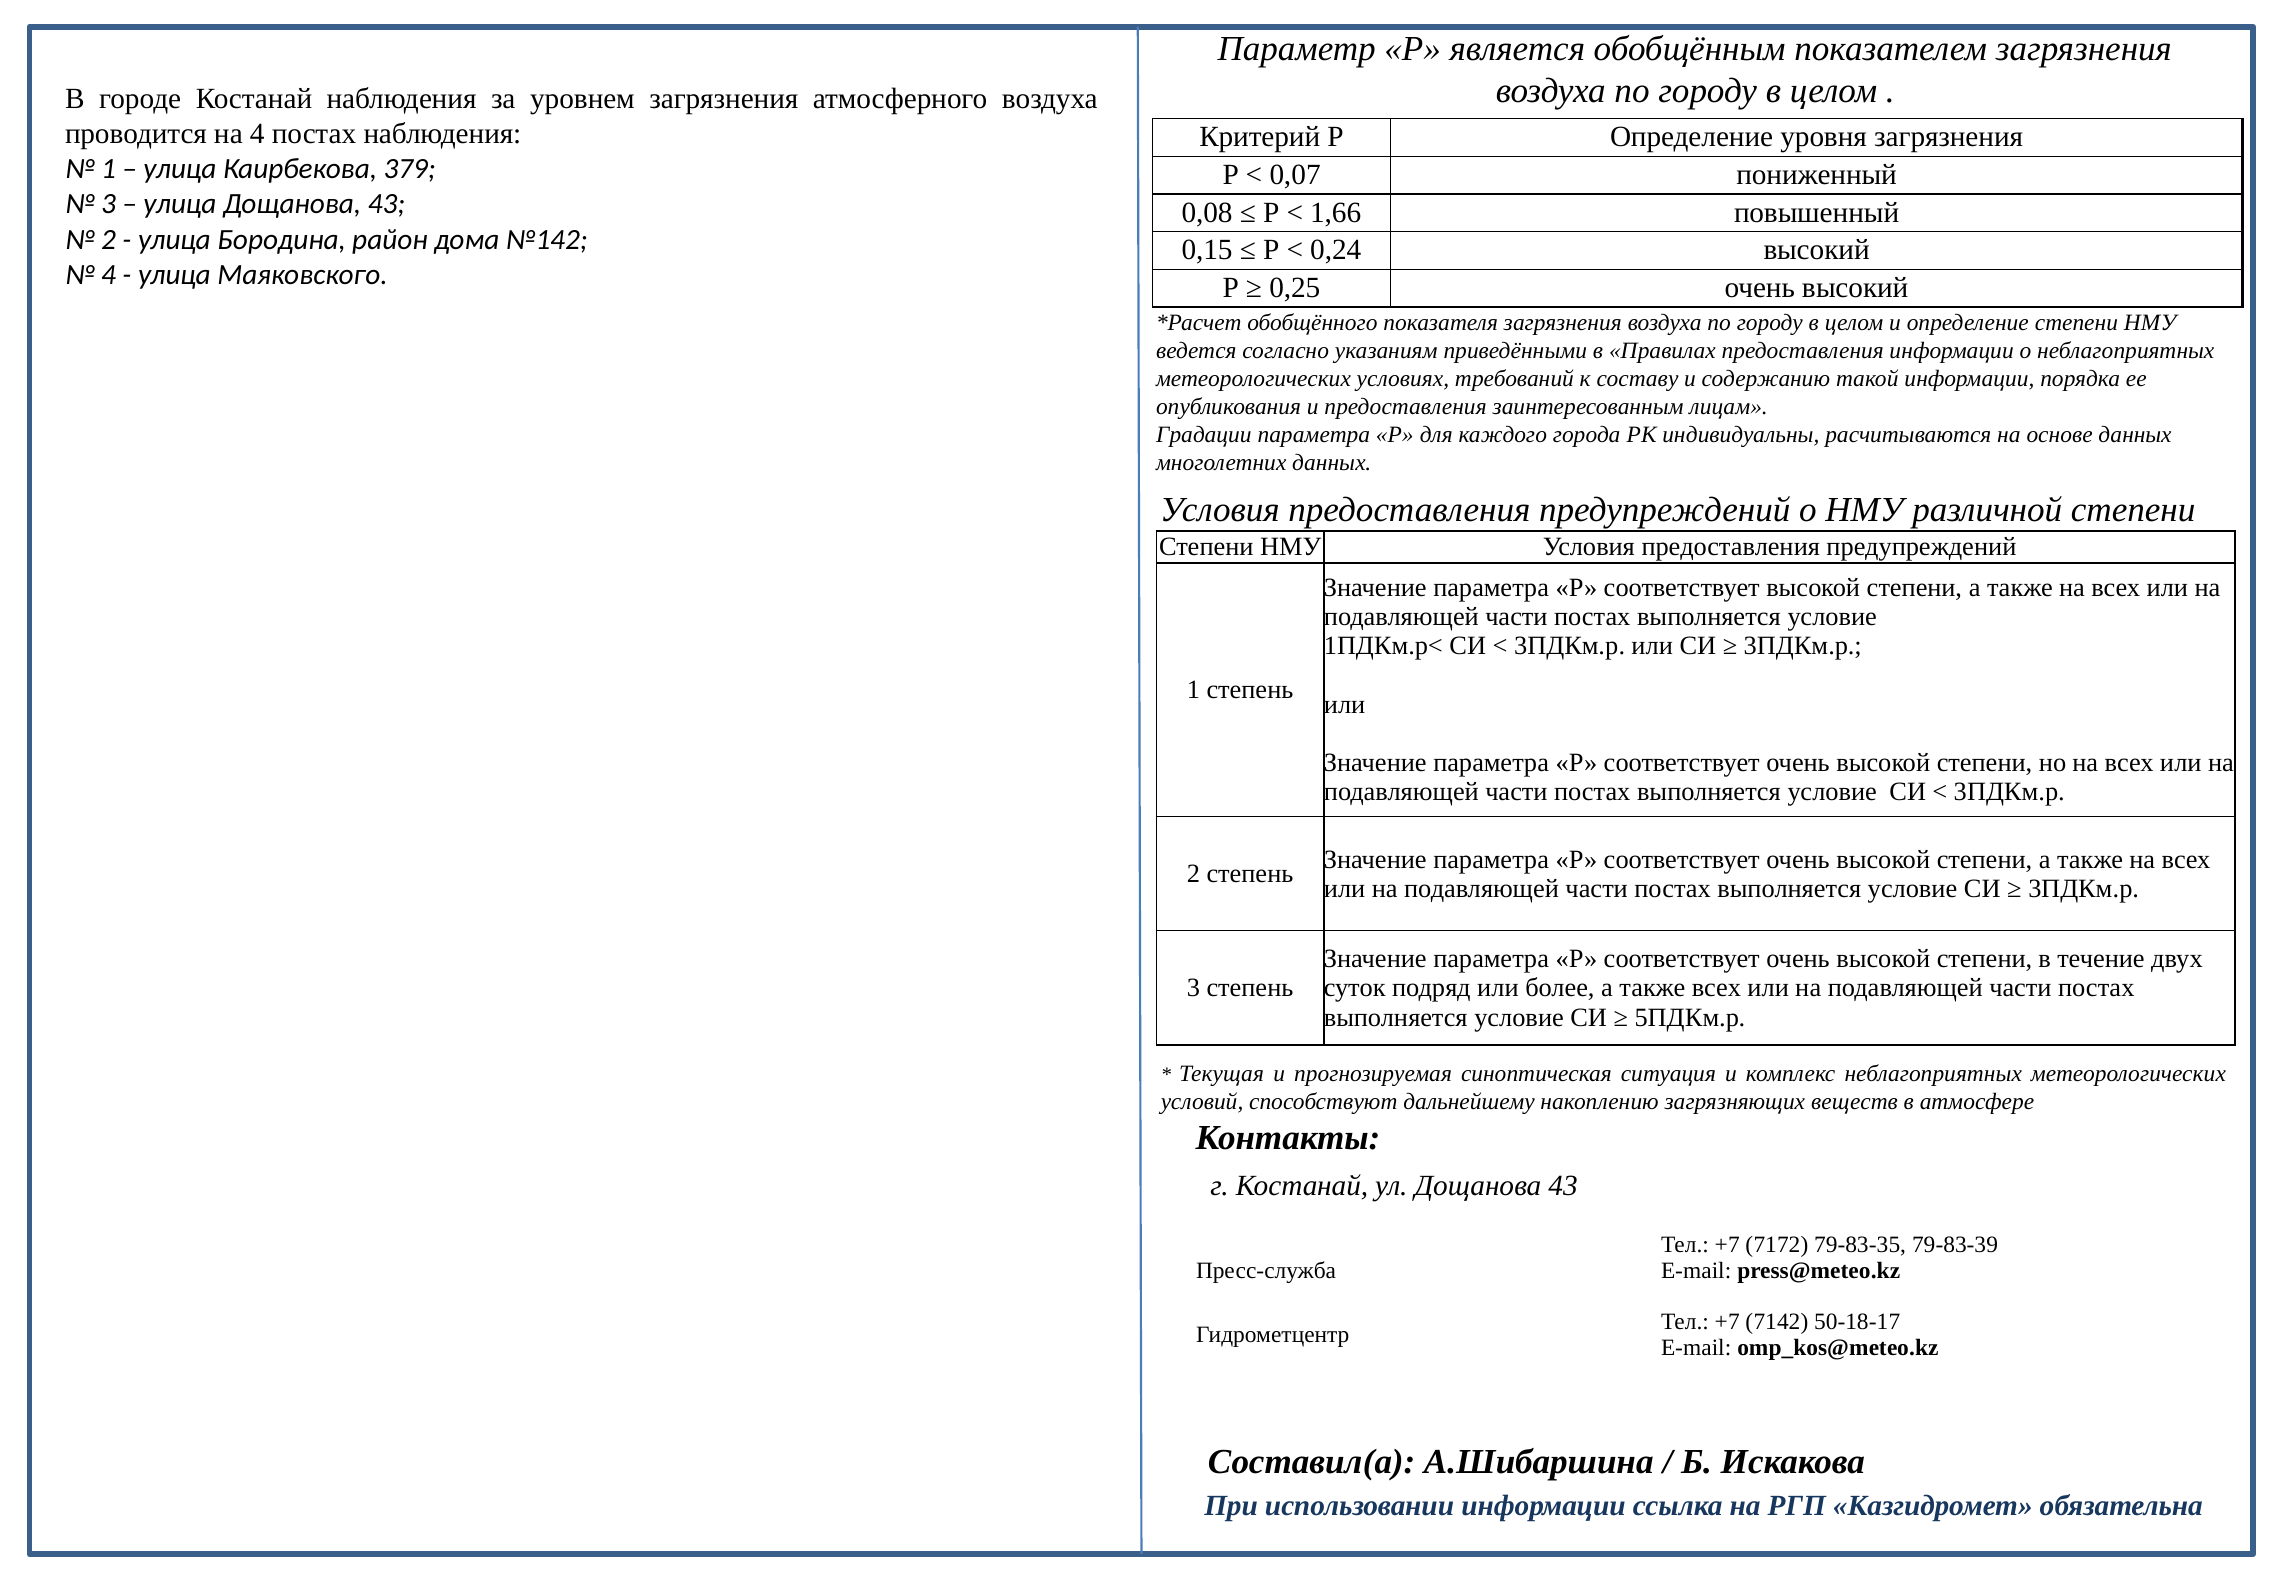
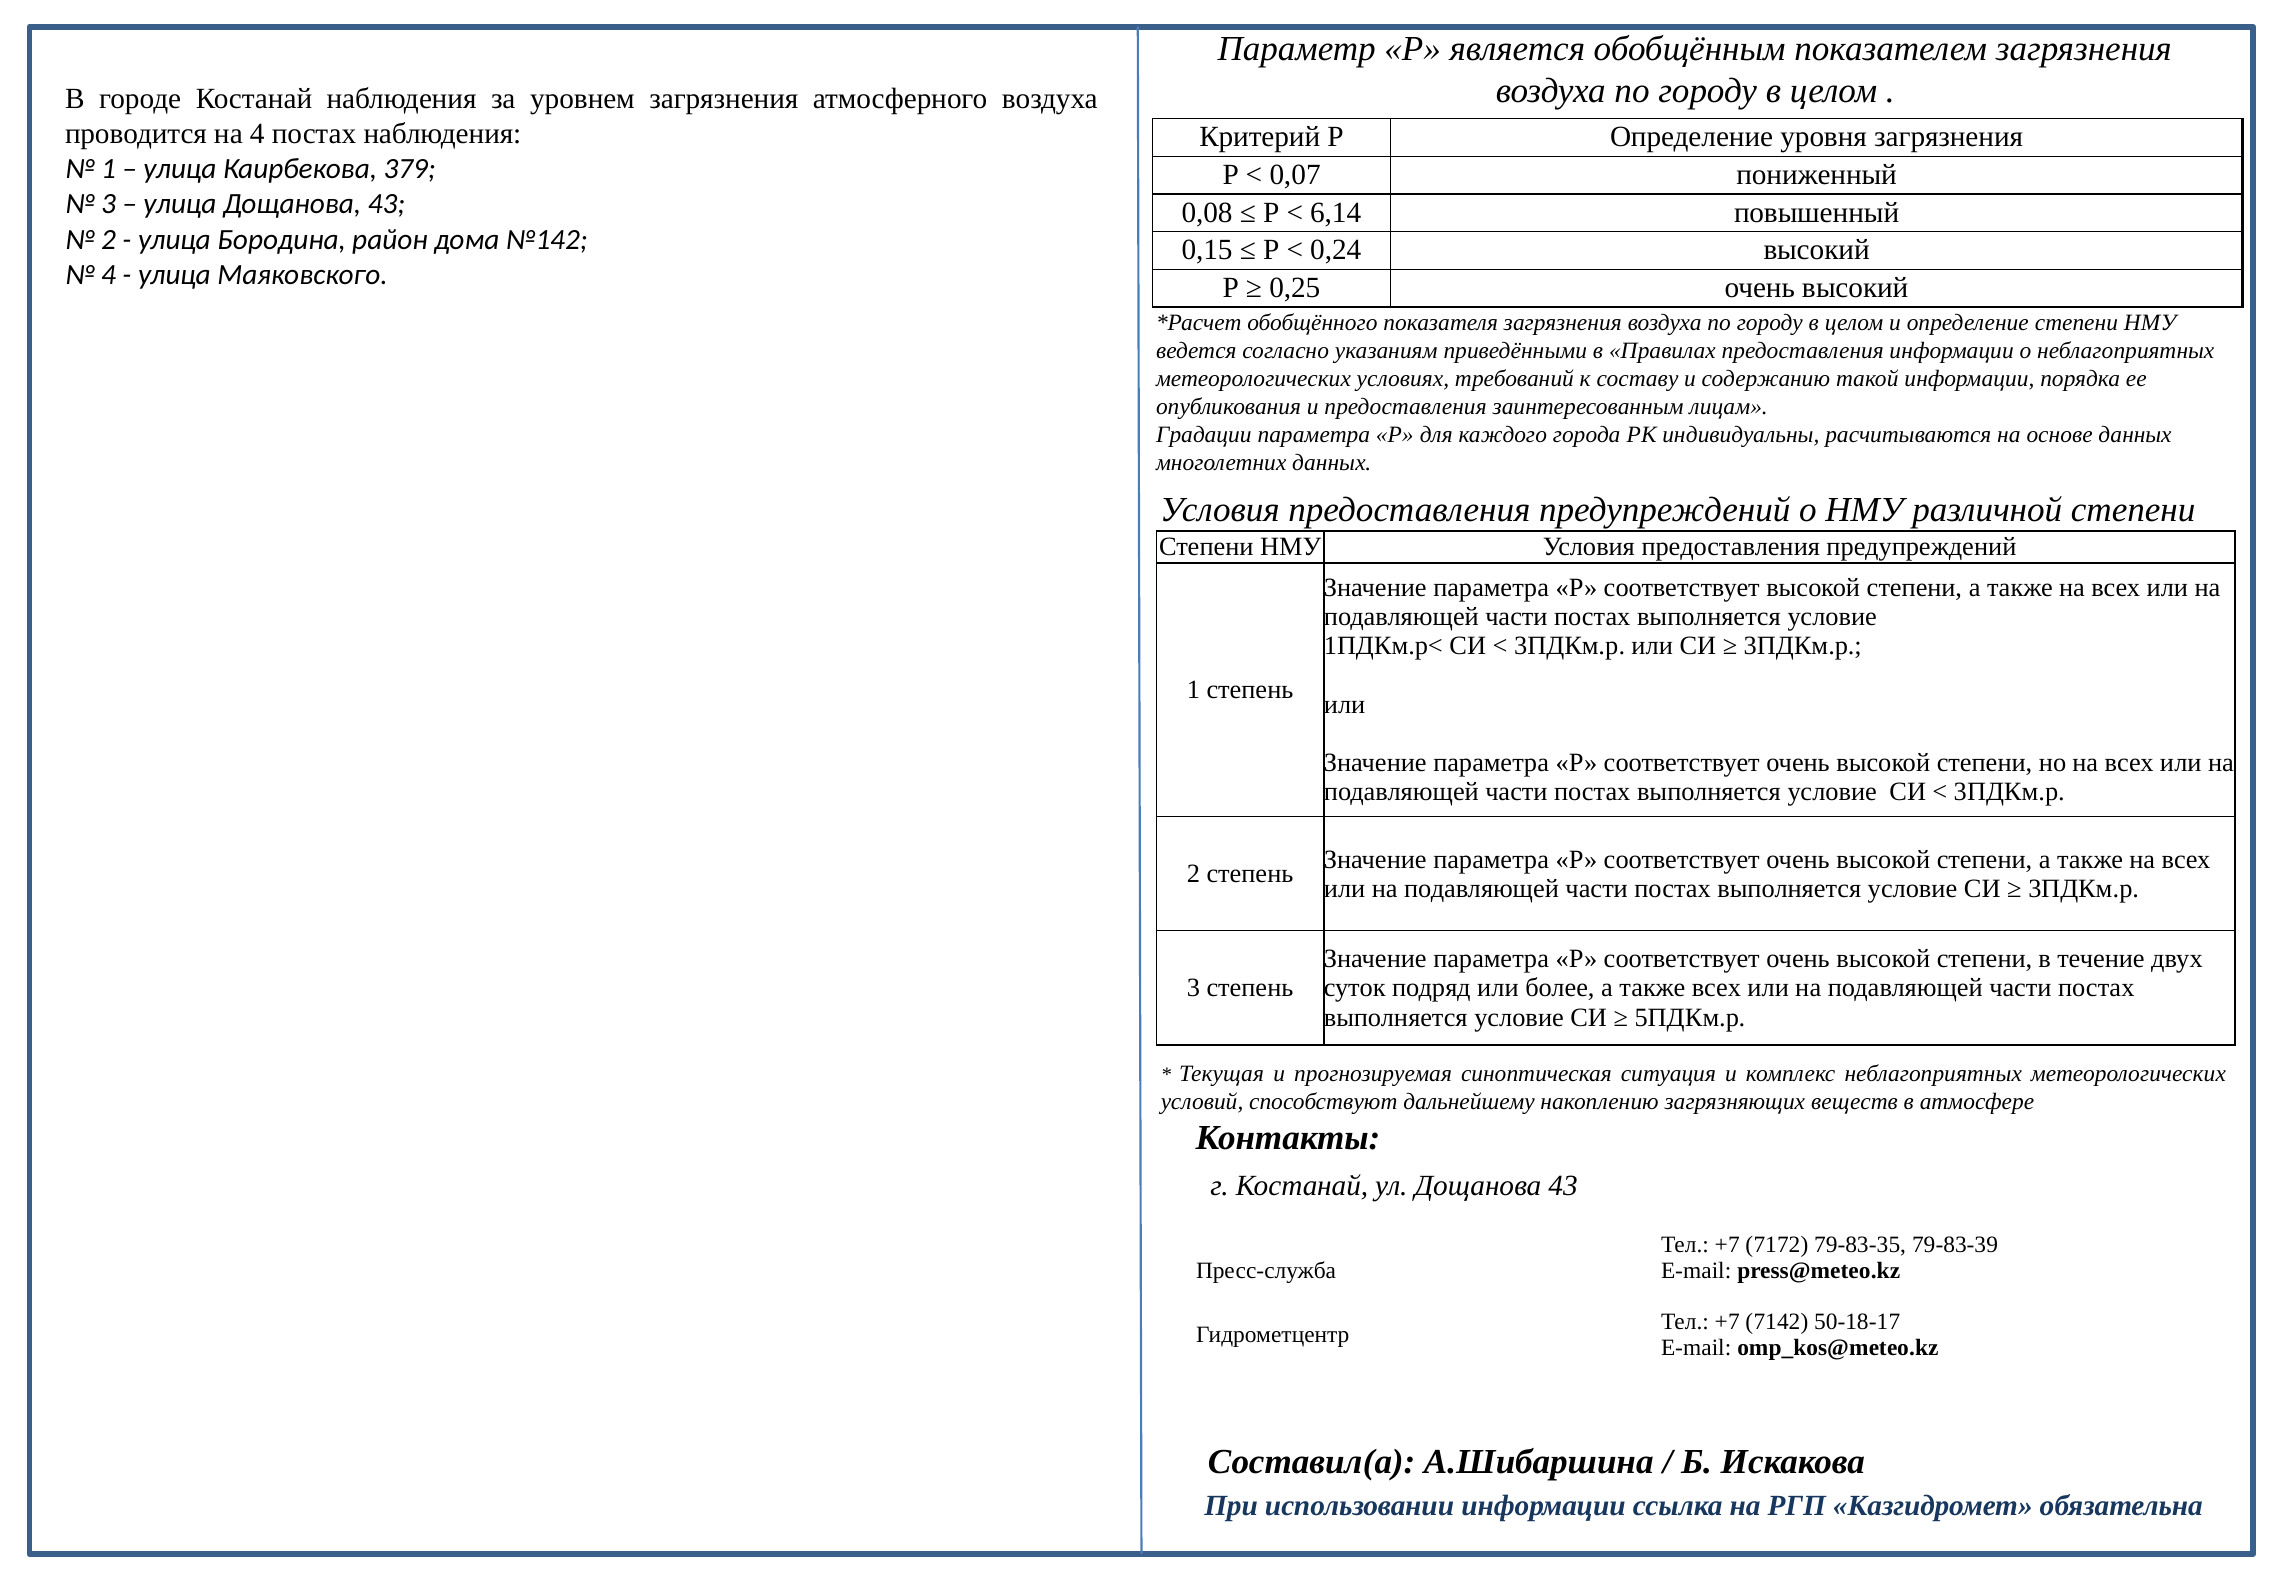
1,66: 1,66 -> 6,14 (1336, 212)
